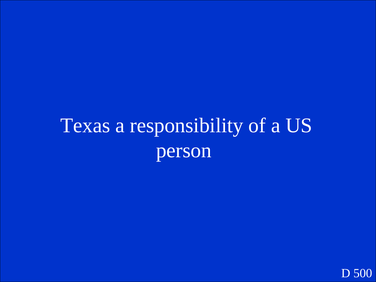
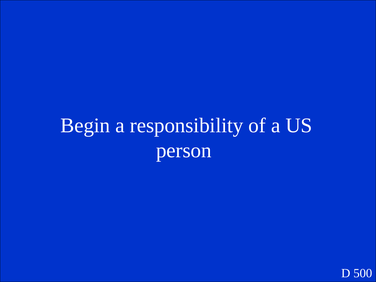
Texas: Texas -> Begin (85, 125)
